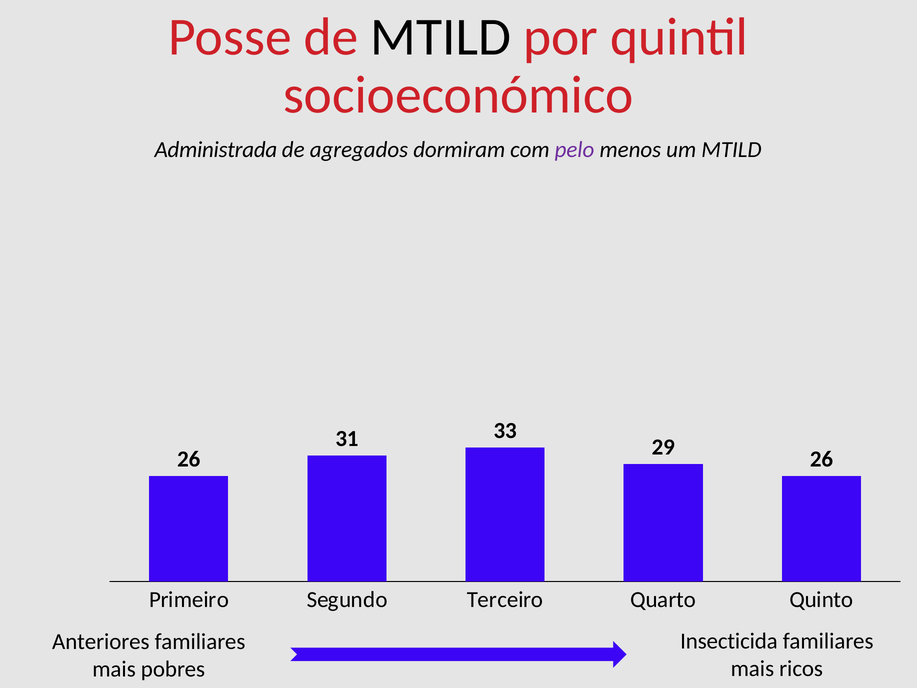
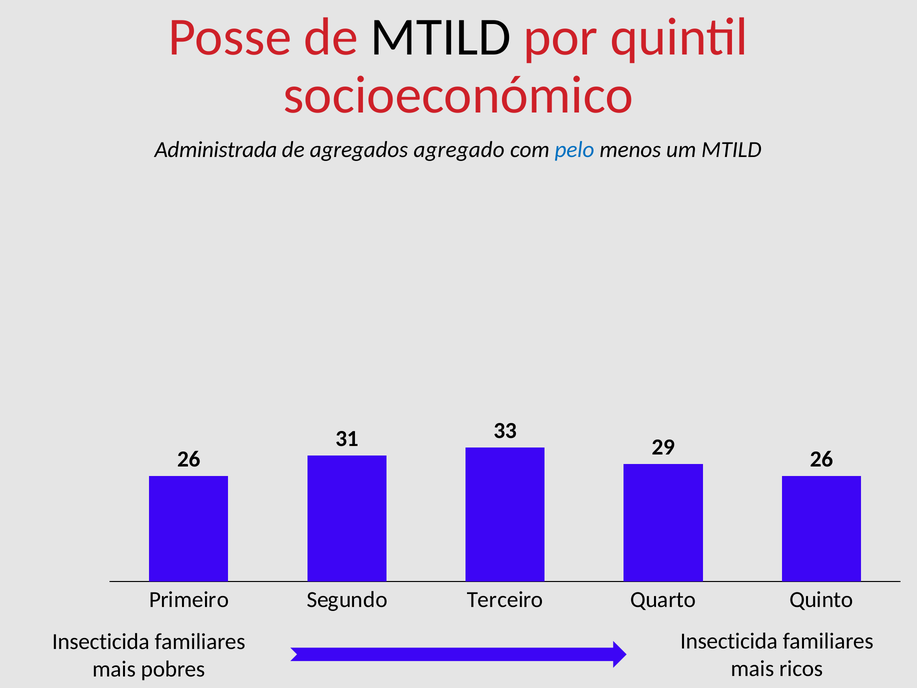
dormiram: dormiram -> agregado (459, 150)
pelo colour: purple -> blue (575, 150)
Anteriores: Anteriores -> Insecticida (101, 642)
